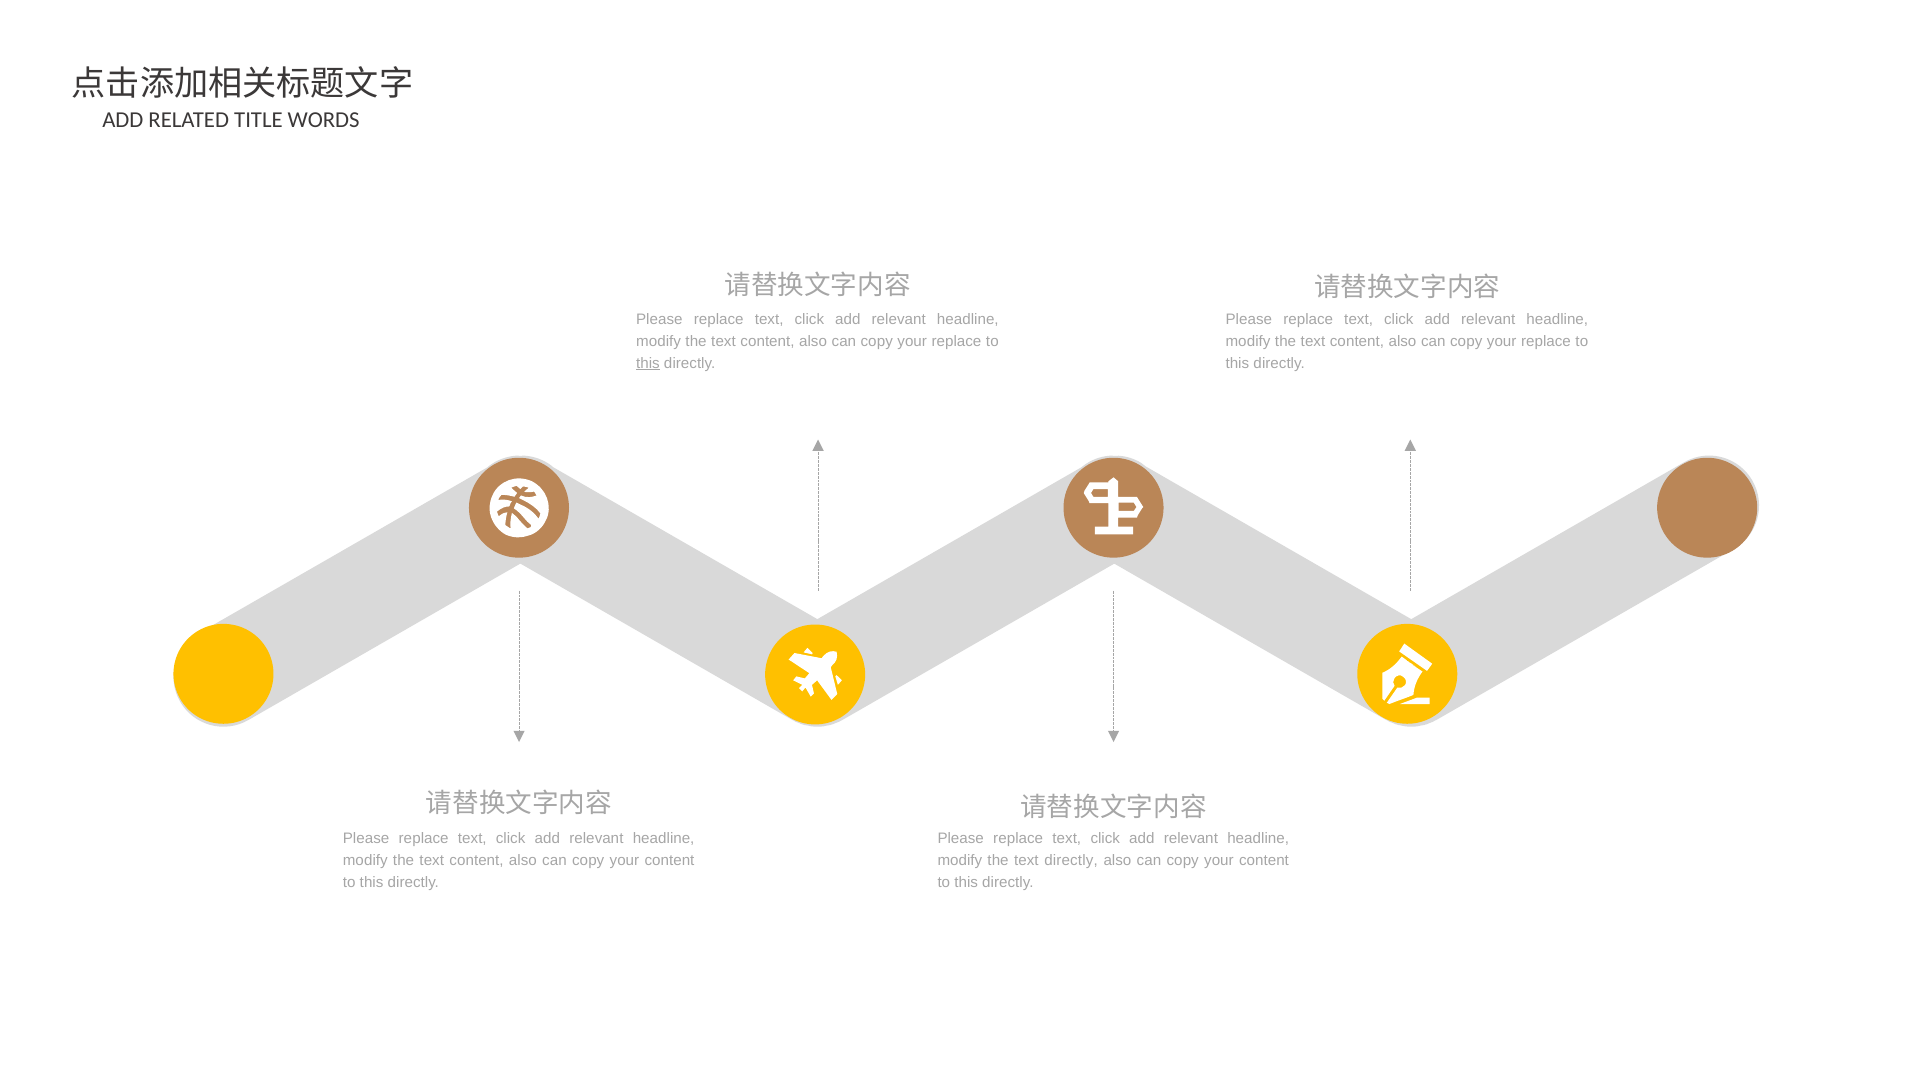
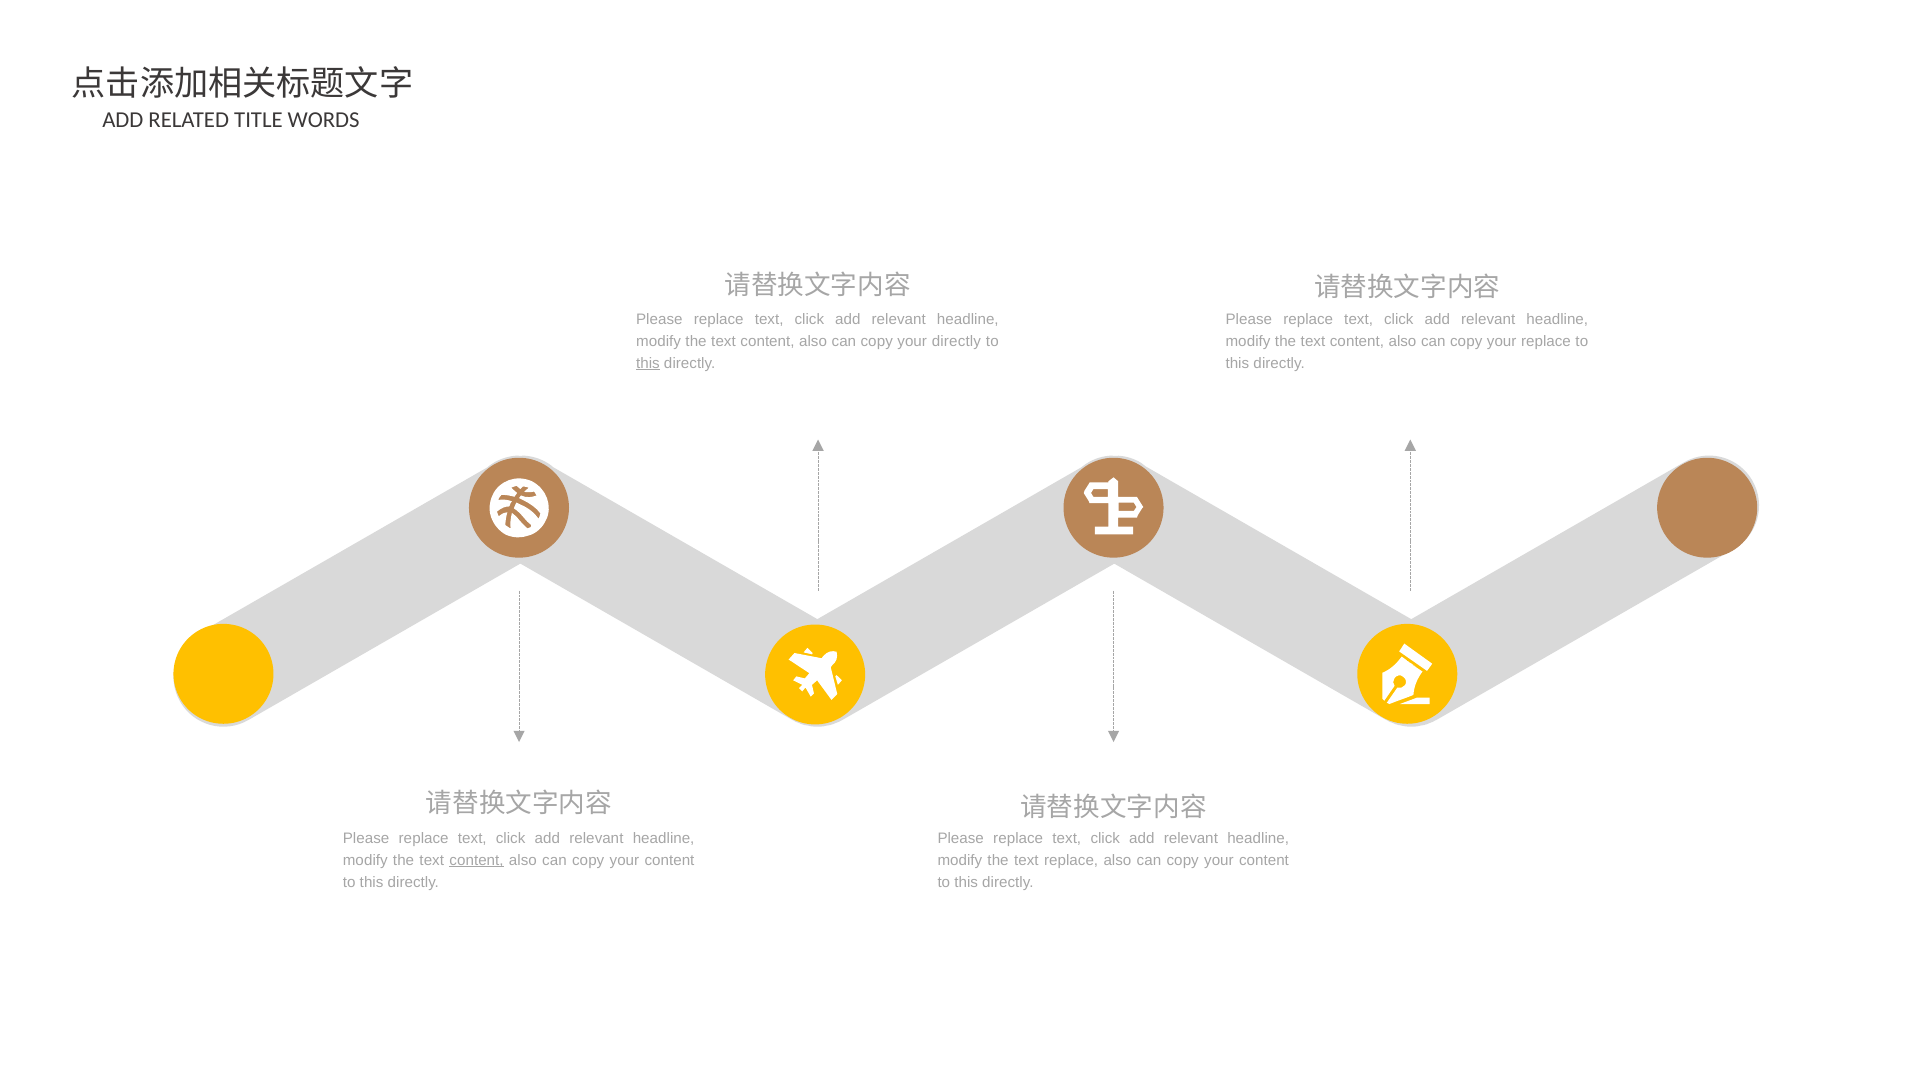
replace: replace -> directly (956, 342)
content underline: none -> present (477, 861)
text directly: directly -> replace (1071, 861)
